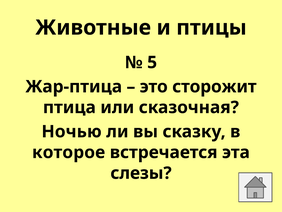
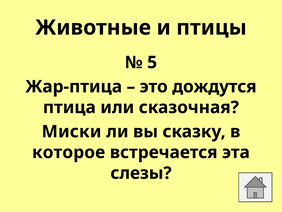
сторожит: сторожит -> дождутся (214, 86)
Ночью: Ночью -> Миски (71, 131)
